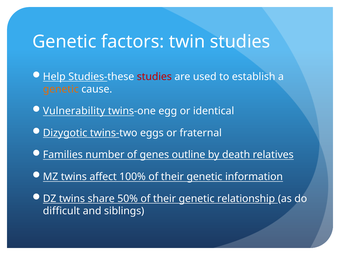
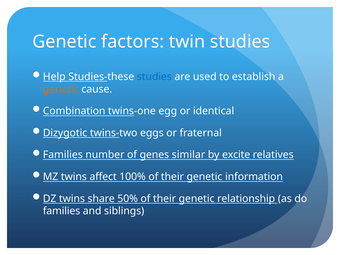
studies colour: red -> blue (154, 77)
Vulnerability: Vulnerability -> Combination (74, 111)
outline: outline -> similar (188, 155)
death: death -> excite (236, 155)
difficult: difficult -> families (62, 211)
